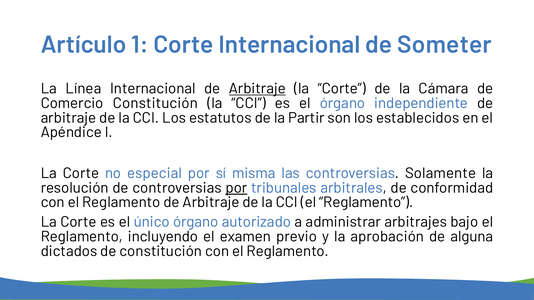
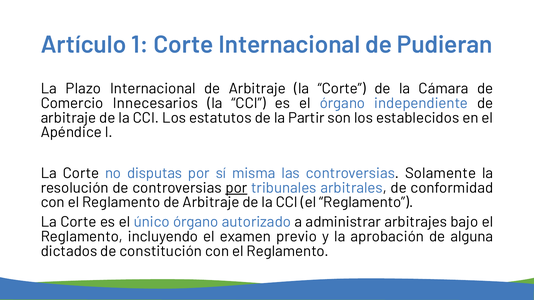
Someter: Someter -> Pudieran (445, 45)
Línea: Línea -> Plazo (83, 89)
Arbitraje underline: present -> none (257, 89)
Comercio Constitución: Constitución -> Innecesarios (155, 103)
especial: especial -> disputas (155, 173)
